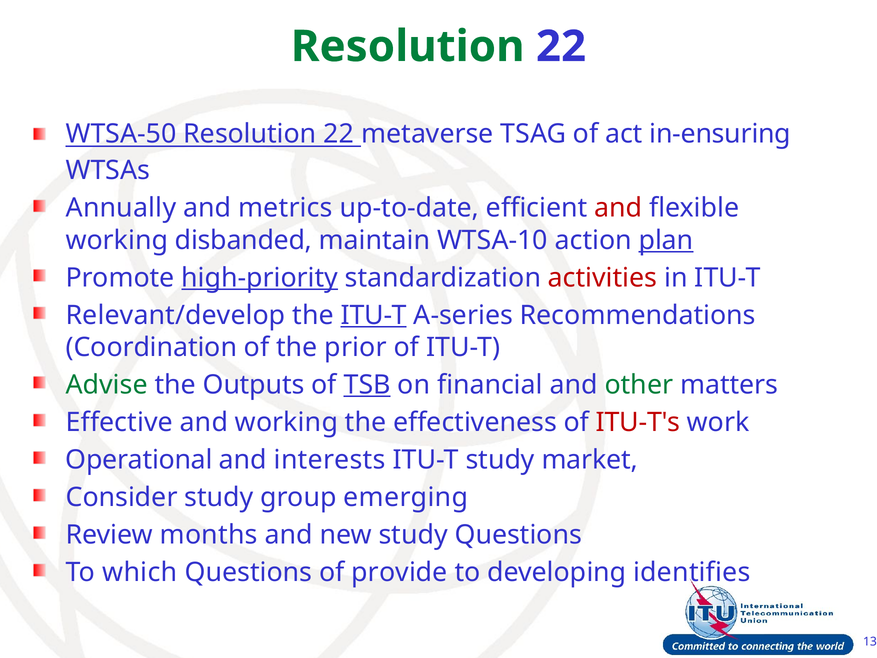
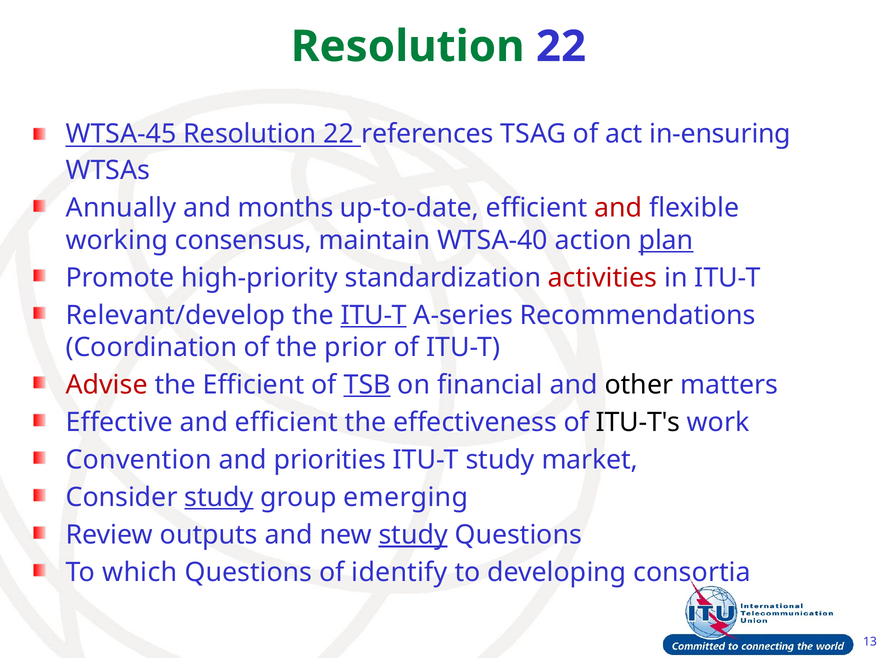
WTSA-50: WTSA-50 -> WTSA-45 (121, 134)
metaverse: metaverse -> references (428, 134)
metrics: metrics -> months (286, 208)
disbanded: disbanded -> consensus (244, 240)
WTSA-10: WTSA-10 -> WTSA-40 (492, 240)
high-priority underline: present -> none (260, 278)
Advise colour: green -> red (107, 385)
the Outputs: Outputs -> Efficient (254, 385)
other colour: green -> black (639, 385)
and working: working -> efficient (286, 422)
ITU-T's colour: red -> black (638, 422)
Operational: Operational -> Convention (139, 460)
interests: interests -> priorities (330, 460)
study underline: none -> present (219, 497)
months: months -> outputs (209, 535)
study underline: none -> present (413, 535)
provide: provide -> identify (399, 572)
identifies: identifies -> consortia (692, 572)
